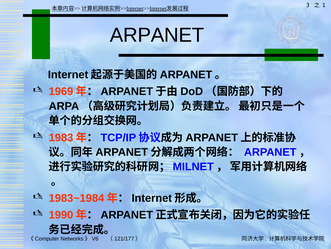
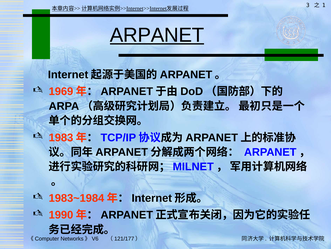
ARPANET underline: none -> present (157, 35)
